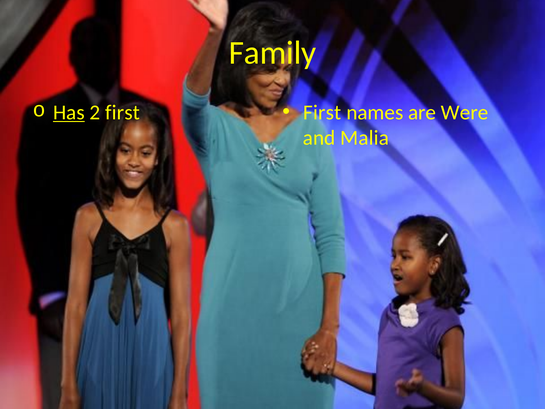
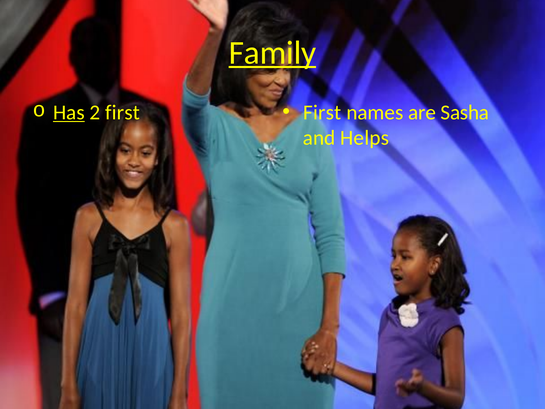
Family underline: none -> present (273, 53)
Were: Were -> Sasha (465, 112)
Malia: Malia -> Helps (365, 138)
